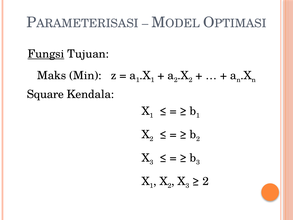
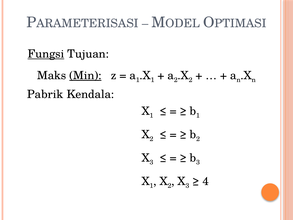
Min underline: none -> present (85, 75)
Square: Square -> Pabrik (45, 94)
2: 2 -> 4 (206, 181)
